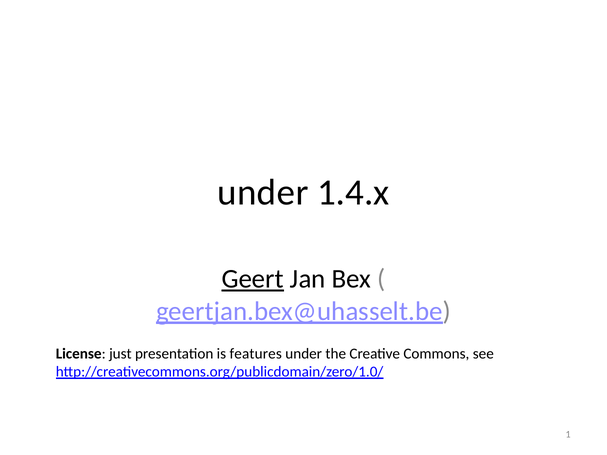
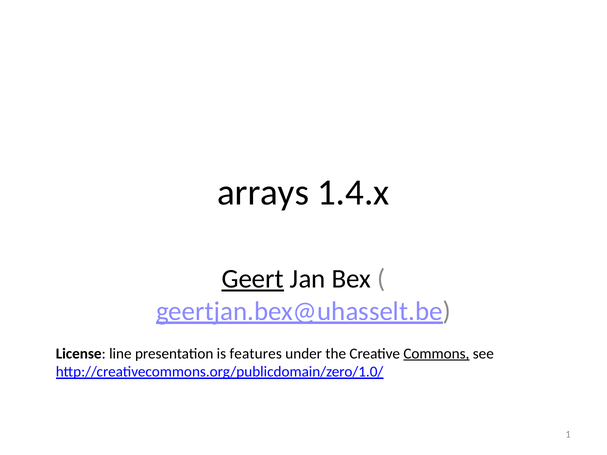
under: under -> arrays (263, 193)
just: just -> line (120, 354)
Commons underline: none -> present (436, 354)
